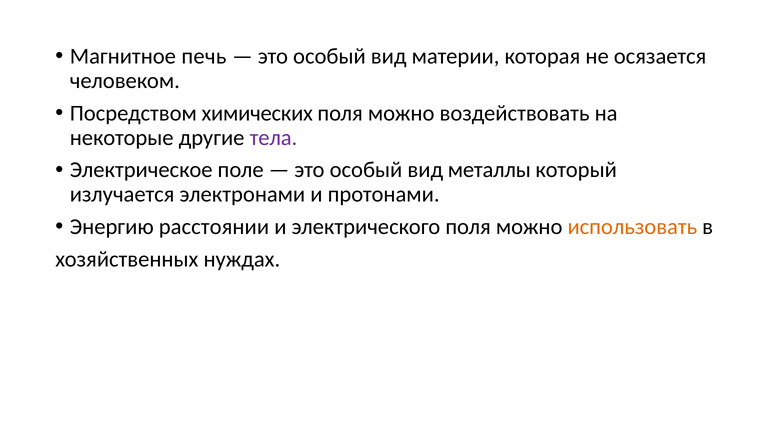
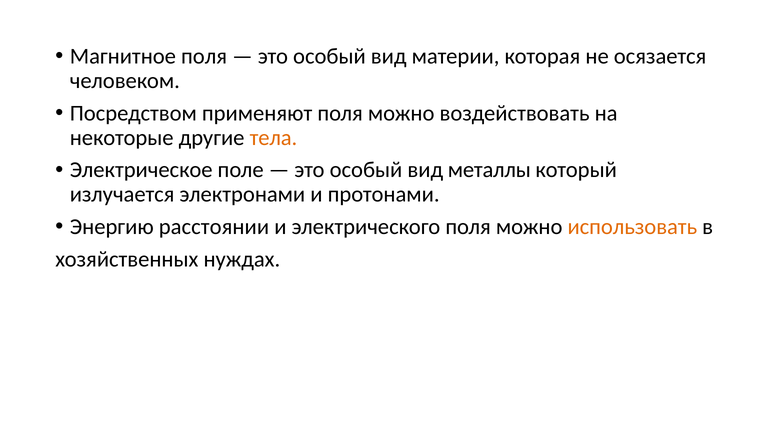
Магнитное печь: печь -> поля (204, 56)
химических: химических -> применяют (257, 113)
тела colour: purple -> orange (273, 138)
